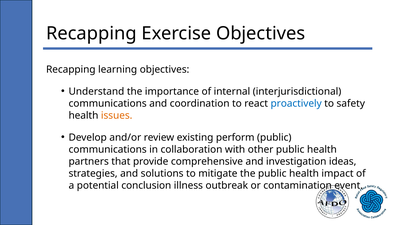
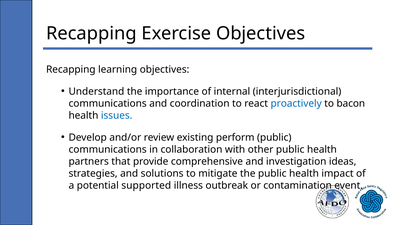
safety: safety -> bacon (351, 104)
issues colour: orange -> blue (117, 116)
conclusion: conclusion -> supported (146, 186)
